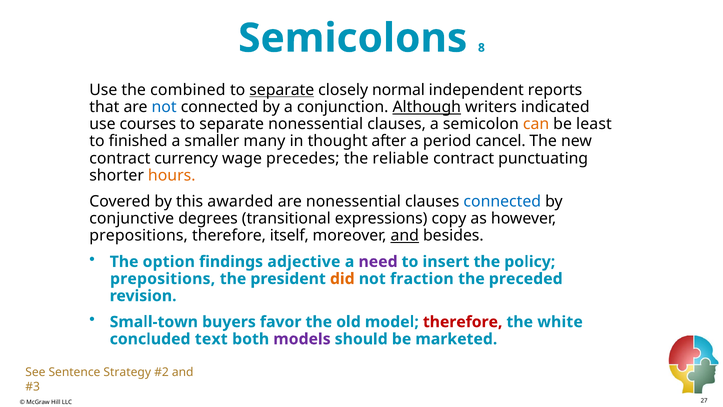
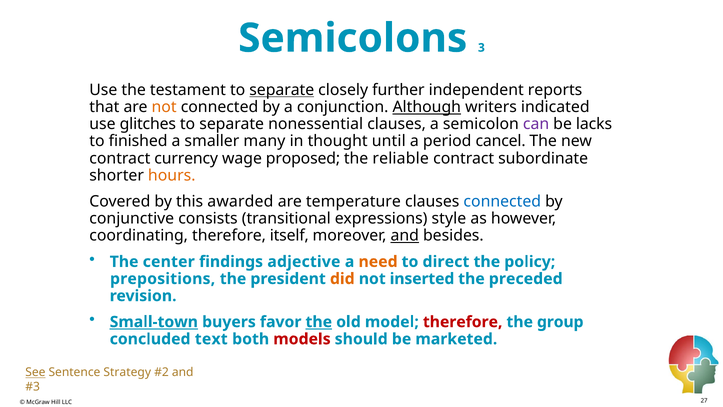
8: 8 -> 3 (481, 48)
combined: combined -> testament (188, 90)
normal: normal -> further (398, 90)
not colour: blue -> orange (164, 107)
courses: courses -> glitches (148, 124)
can colour: orange -> purple (536, 124)
least: least -> lacks (594, 124)
after: after -> until (389, 141)
precedes: precedes -> proposed (303, 158)
punctuating: punctuating -> subordinate (543, 158)
are nonessential: nonessential -> temperature (353, 201)
degrees: degrees -> consists (208, 218)
copy: copy -> style (449, 218)
prepositions: prepositions -> coordinating (139, 235)
option: option -> center (169, 262)
need colour: purple -> orange (378, 262)
insert: insert -> direct (446, 262)
fraction: fraction -> inserted (422, 279)
Small-town underline: none -> present (154, 322)
the underline: none -> present (319, 322)
white: white -> group (560, 322)
models colour: purple -> red (302, 339)
See underline: none -> present (35, 372)
